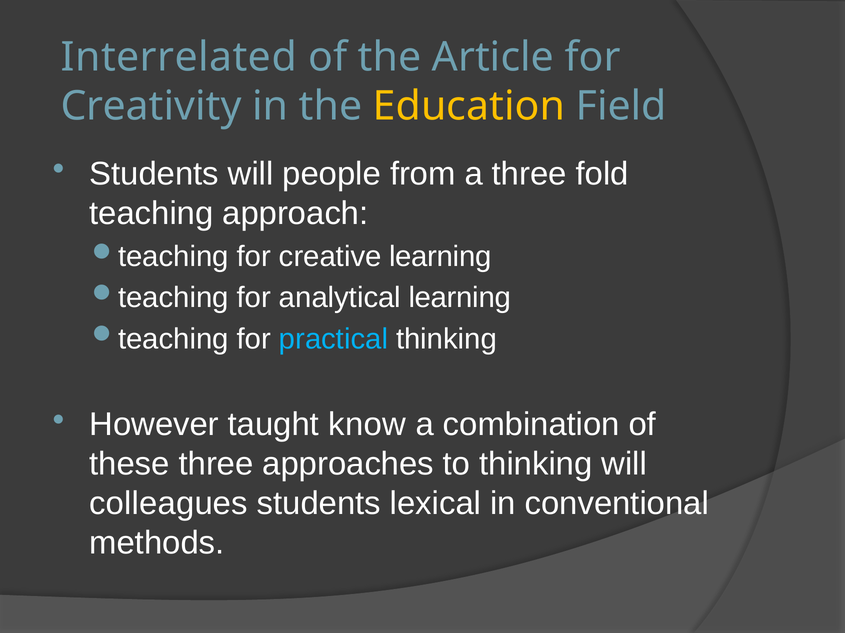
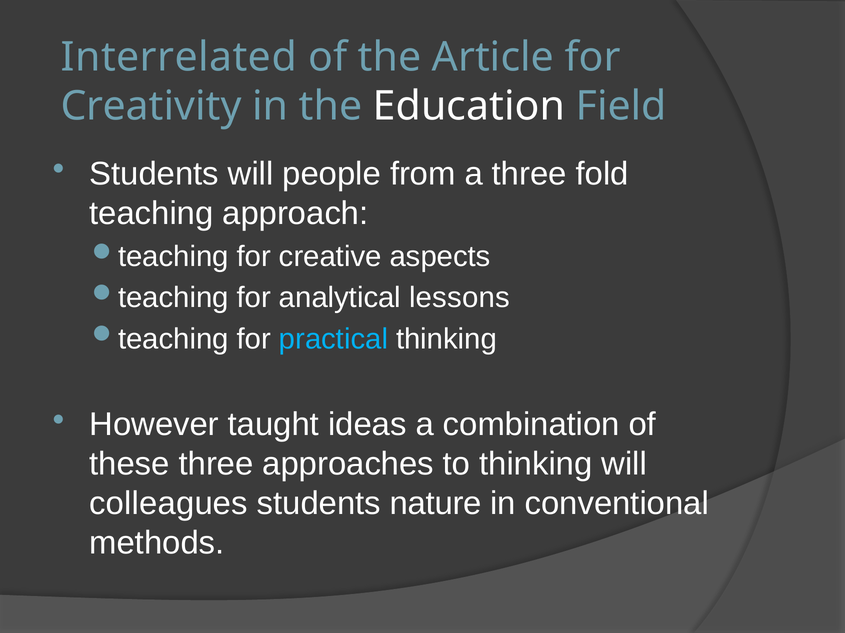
Education colour: yellow -> white (469, 106)
creative learning: learning -> aspects (440, 257)
analytical learning: learning -> lessons (459, 298)
know: know -> ideas (367, 425)
lexical: lexical -> nature (436, 504)
